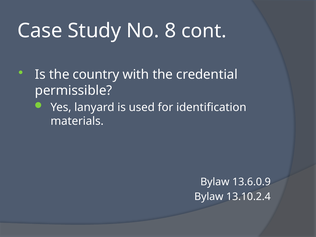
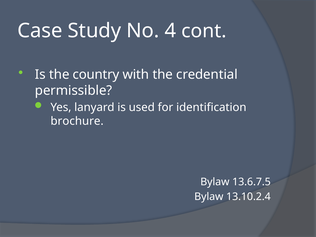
8: 8 -> 4 (170, 31)
materials: materials -> brochure (77, 121)
13.6.0.9: 13.6.0.9 -> 13.6.7.5 (251, 182)
